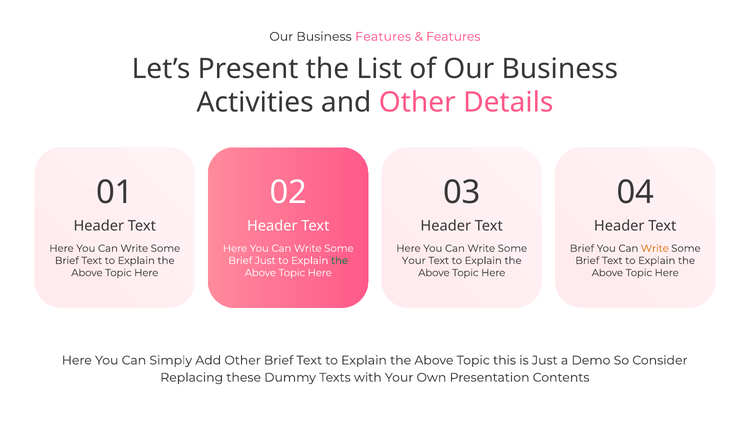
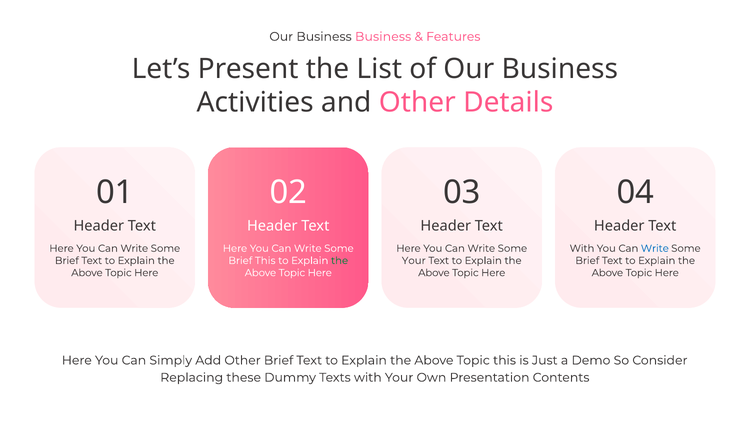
Business Features: Features -> Business (383, 37)
Brief: Brief -> With (582, 248)
Write colour: orange -> blue (655, 248)
Brief Just: Just -> This (265, 261)
